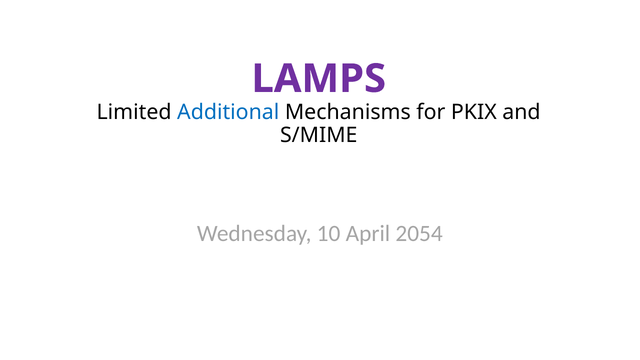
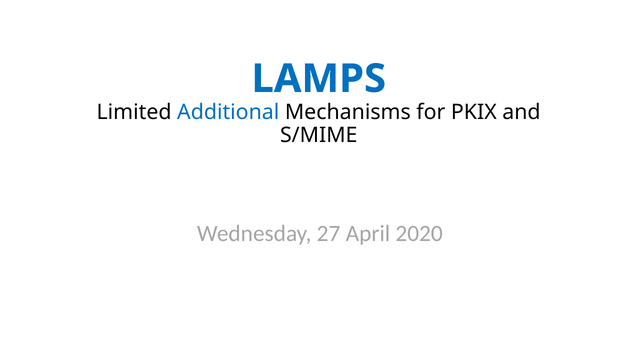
LAMPS colour: purple -> blue (319, 79)
10: 10 -> 27 (329, 233)
2054: 2054 -> 2020 (419, 233)
